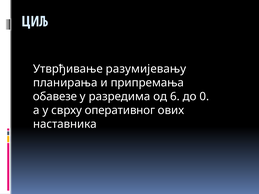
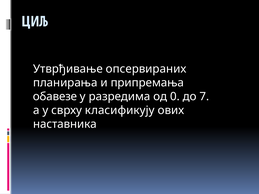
разумијевању: разумијевању -> опсервираних (146, 69)
6: 6 -> 0 (175, 97)
0: 0 -> 7 (204, 97)
оперативног: оперативног -> класификују (120, 110)
